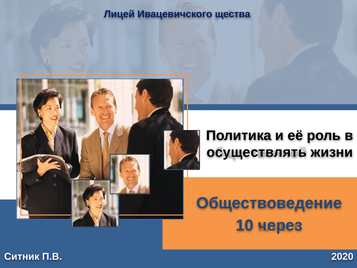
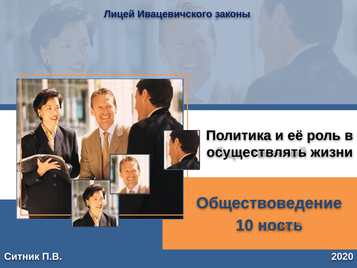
щества: щества -> законы (233, 14)
через: через -> ность (280, 225)
